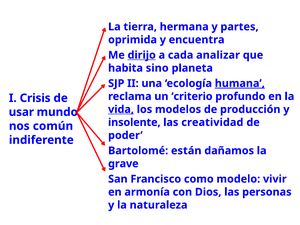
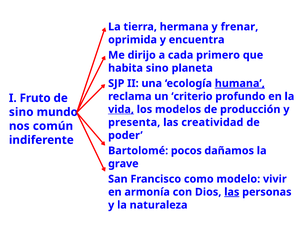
partes: partes -> frenar (239, 27)
dirijo underline: present -> none (142, 55)
analizar: analizar -> primero (218, 55)
Crisis: Crisis -> Fruto (35, 98)
usar: usar -> sino (21, 112)
insolente: insolente -> presenta (134, 122)
están: están -> pocos (186, 151)
las underline: none -> present (232, 192)
